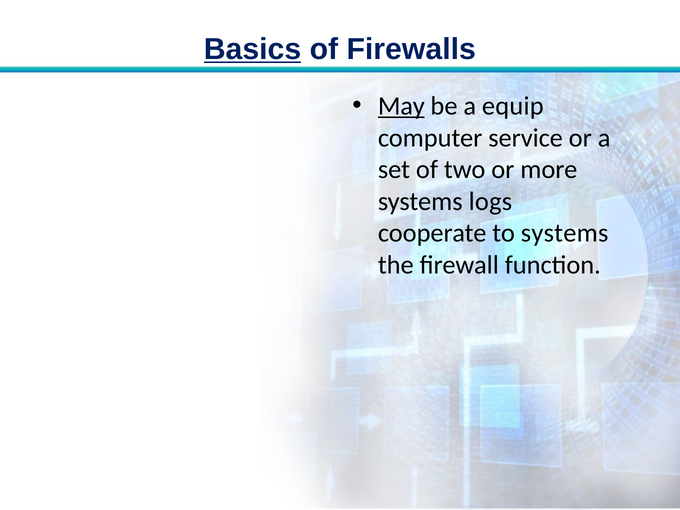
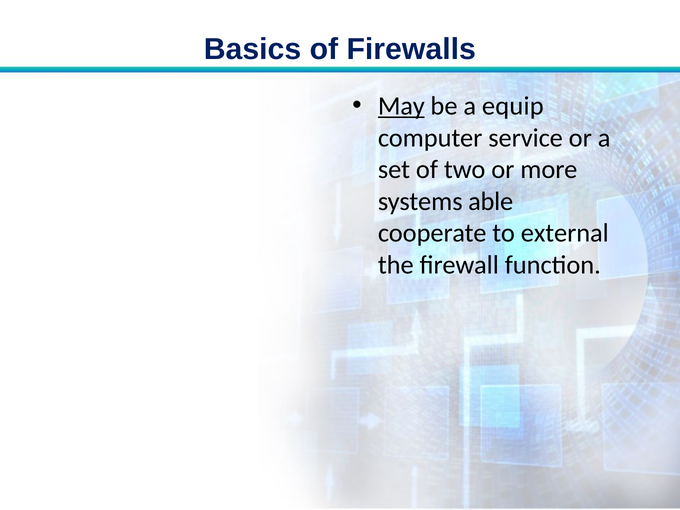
Basics underline: present -> none (252, 49)
logs: logs -> able (491, 201)
to systems: systems -> external (565, 233)
